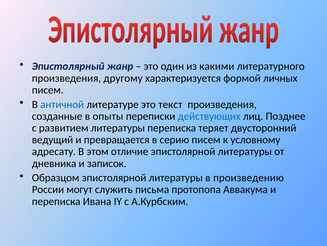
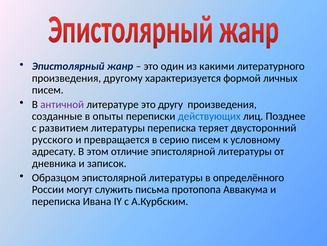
античной colour: blue -> purple (62, 104)
текст: текст -> другу (170, 104)
ведущий: ведущий -> русского (52, 139)
произведению: произведению -> определённого (249, 177)
